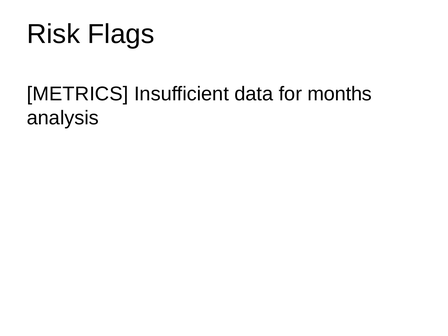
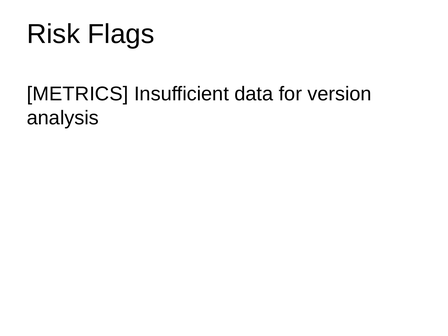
months: months -> version (340, 94)
